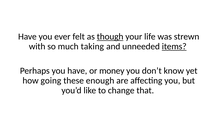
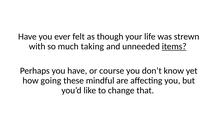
though underline: present -> none (110, 37)
money: money -> course (112, 71)
enough: enough -> mindful (100, 81)
